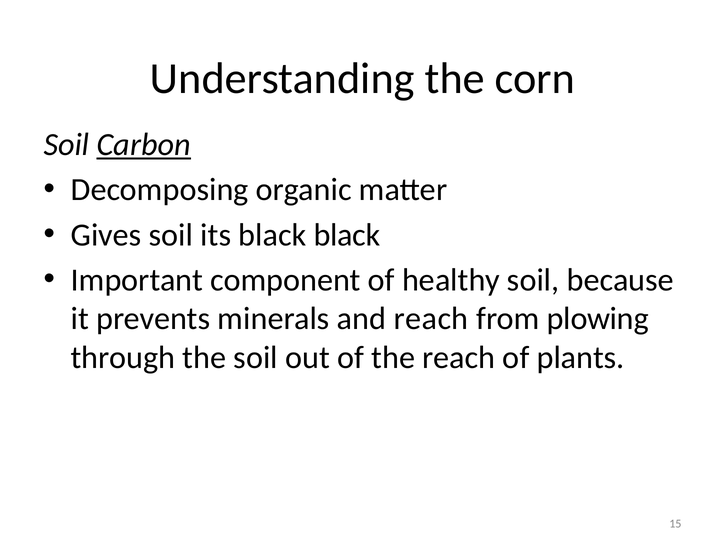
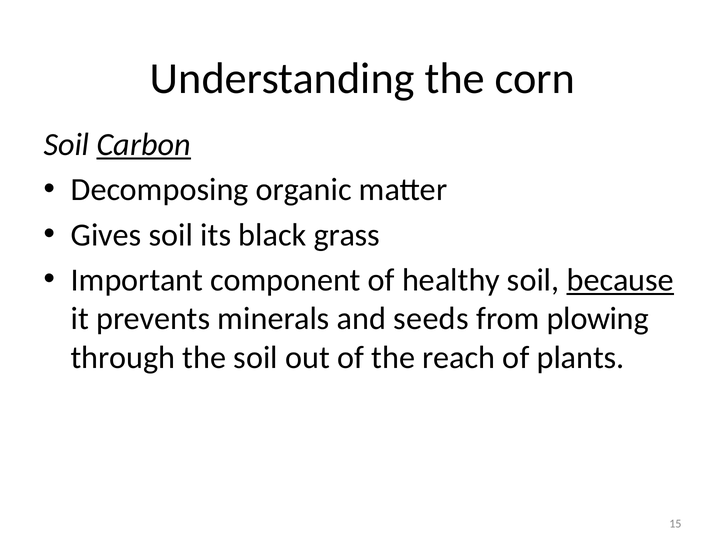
black black: black -> grass (347, 235)
because underline: none -> present (620, 280)
and reach: reach -> seeds (431, 319)
